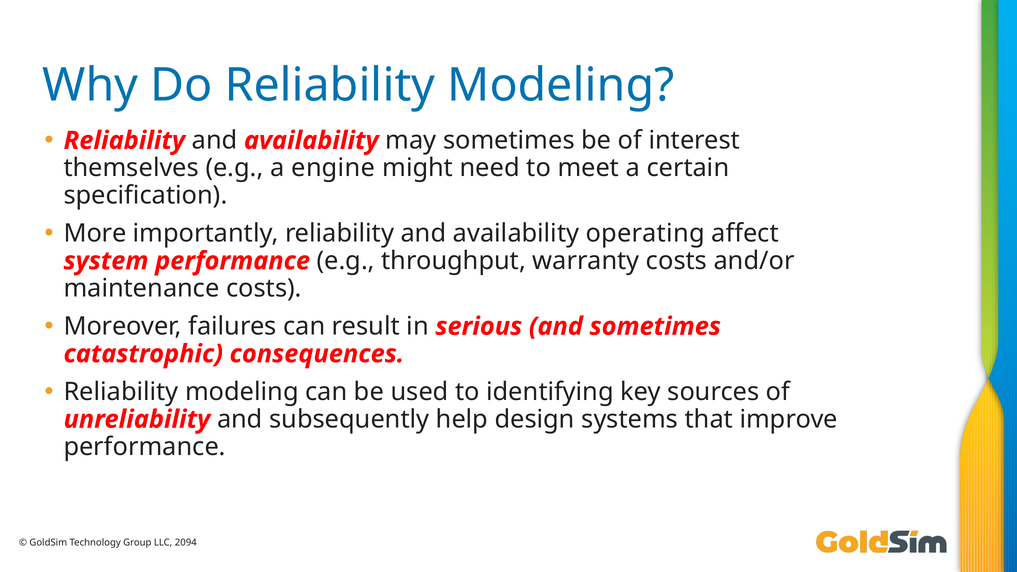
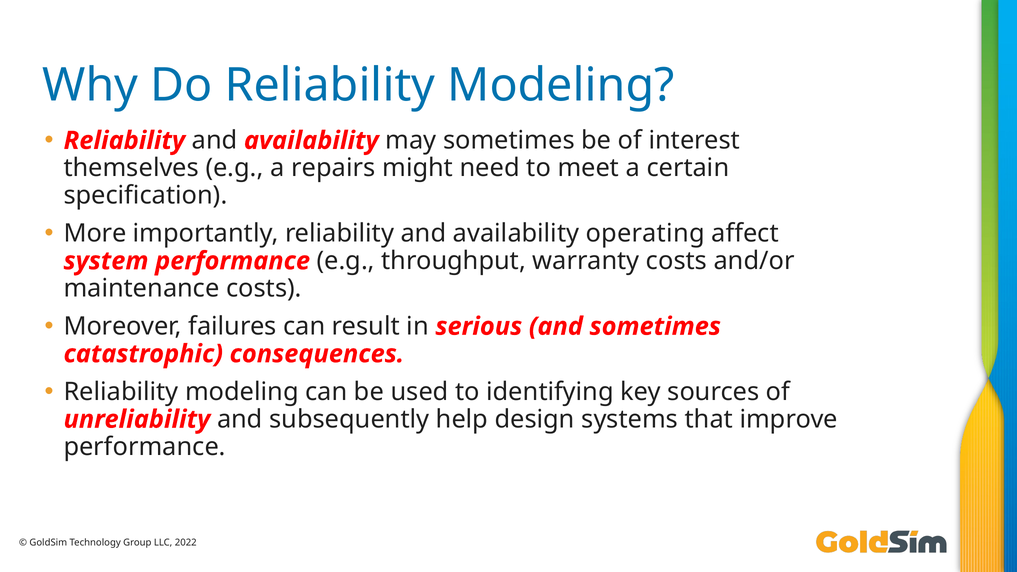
engine: engine -> repairs (333, 168)
2094: 2094 -> 2022 (186, 543)
